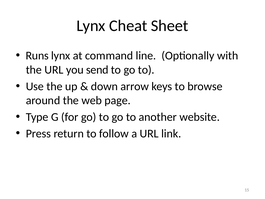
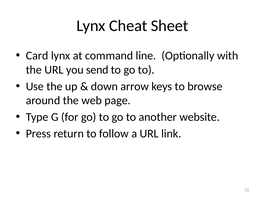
Runs: Runs -> Card (37, 56)
